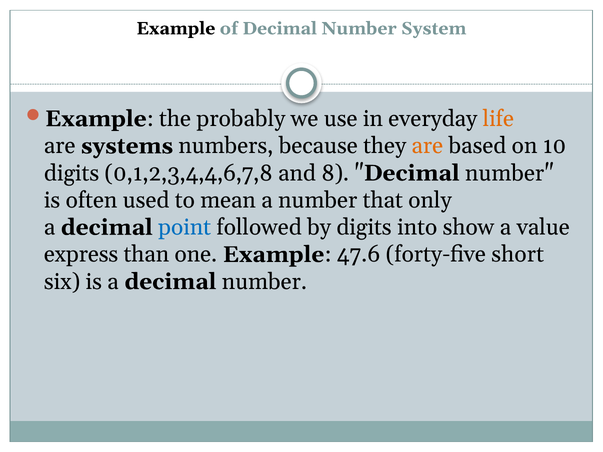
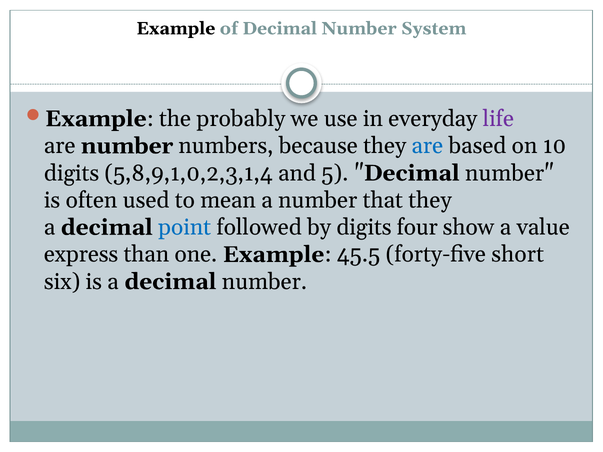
life colour: orange -> purple (498, 119)
are systems: systems -> number (127, 146)
are colour: orange -> blue (427, 146)
0,1,2,3,4,4,6,7,8: 0,1,2,3,4,4,6,7,8 -> 5,8,9,1,0,2,3,1,4 (189, 173)
8: 8 -> 5 (335, 173)
that only: only -> they (430, 200)
into: into -> four (417, 227)
47.6: 47.6 -> 45.5 (358, 255)
